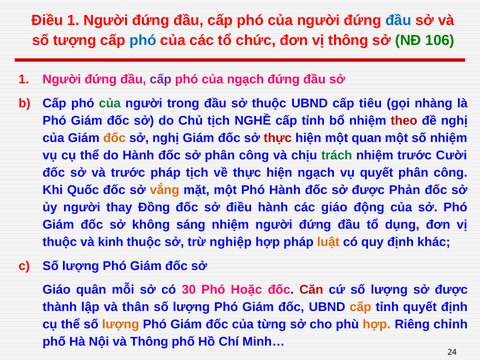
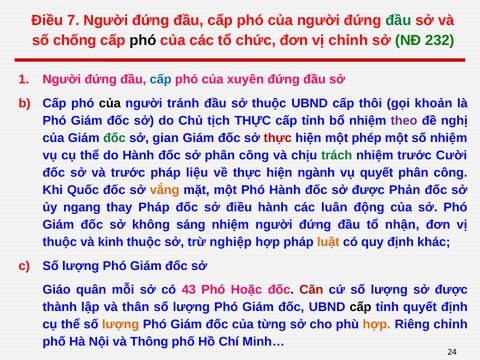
Điều 1: 1 -> 7 (73, 20)
đầu colour: blue -> green (398, 20)
tượng: tượng -> chống (75, 40)
phó colour: blue -> black (143, 40)
vị thông: thông -> chỉnh (348, 40)
106: 106 -> 232 (440, 40)
cấp colour: purple -> blue (161, 79)
của ngạch: ngạch -> xuyên (245, 79)
của colour: green -> black (110, 103)
trong: trong -> tránh (183, 103)
tiêu: tiêu -> thôi (371, 103)
nhàng: nhàng -> khoản (433, 103)
tịch NGHỀ: NGHỀ -> THỰC (253, 121)
theo colour: red -> purple (404, 121)
đốc colour: orange -> green (114, 138)
sở nghị: nghị -> gian (166, 138)
quan: quan -> phép (367, 138)
pháp tịch: tịch -> liệu (197, 173)
hiện ngạch: ngạch -> ngành (316, 173)
ủy người: người -> ngang (82, 207)
thay Đồng: Đồng -> Pháp (154, 207)
các giáo: giáo -> luân (334, 207)
dụng: dụng -> nhận (402, 225)
30: 30 -> 43 (189, 290)
cấp colour: orange -> black (361, 307)
